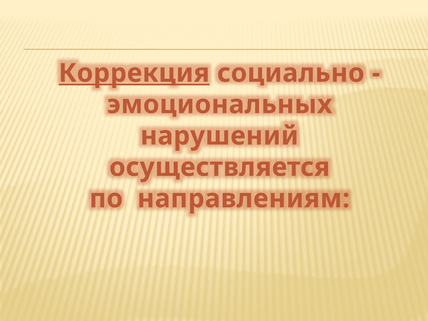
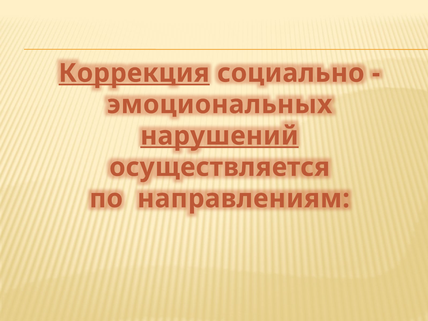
нарушений underline: none -> present (219, 136)
